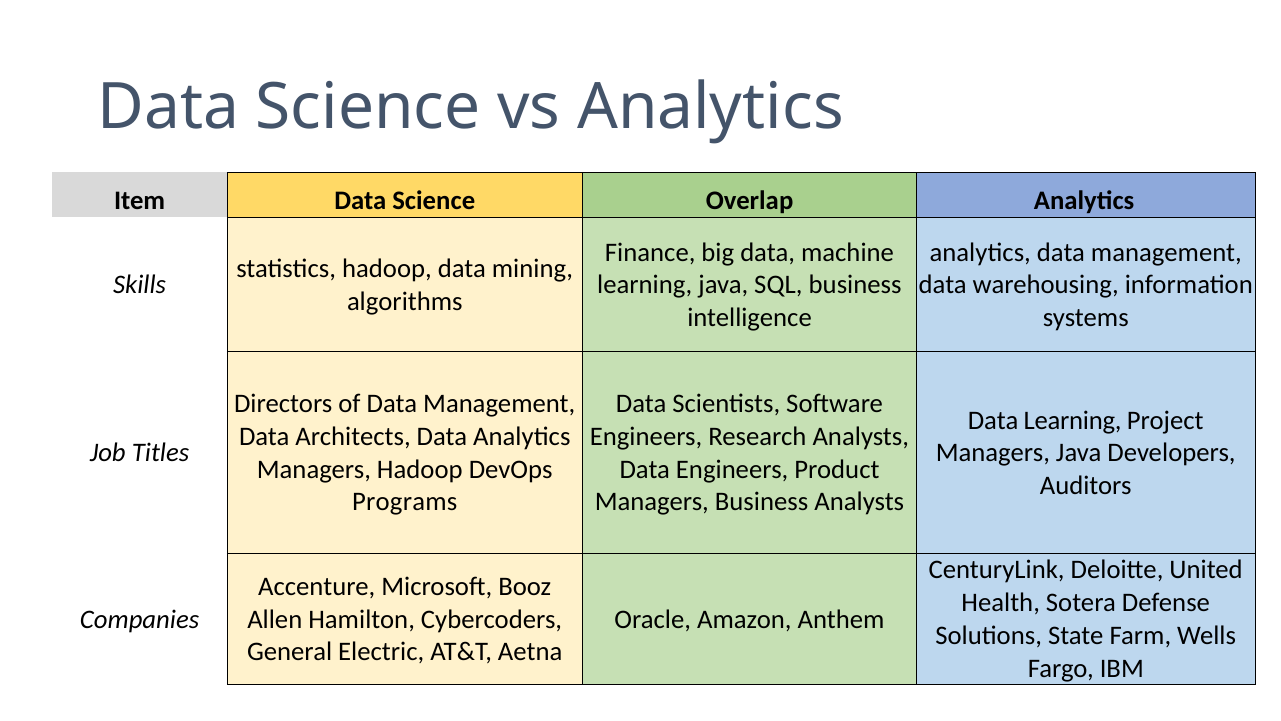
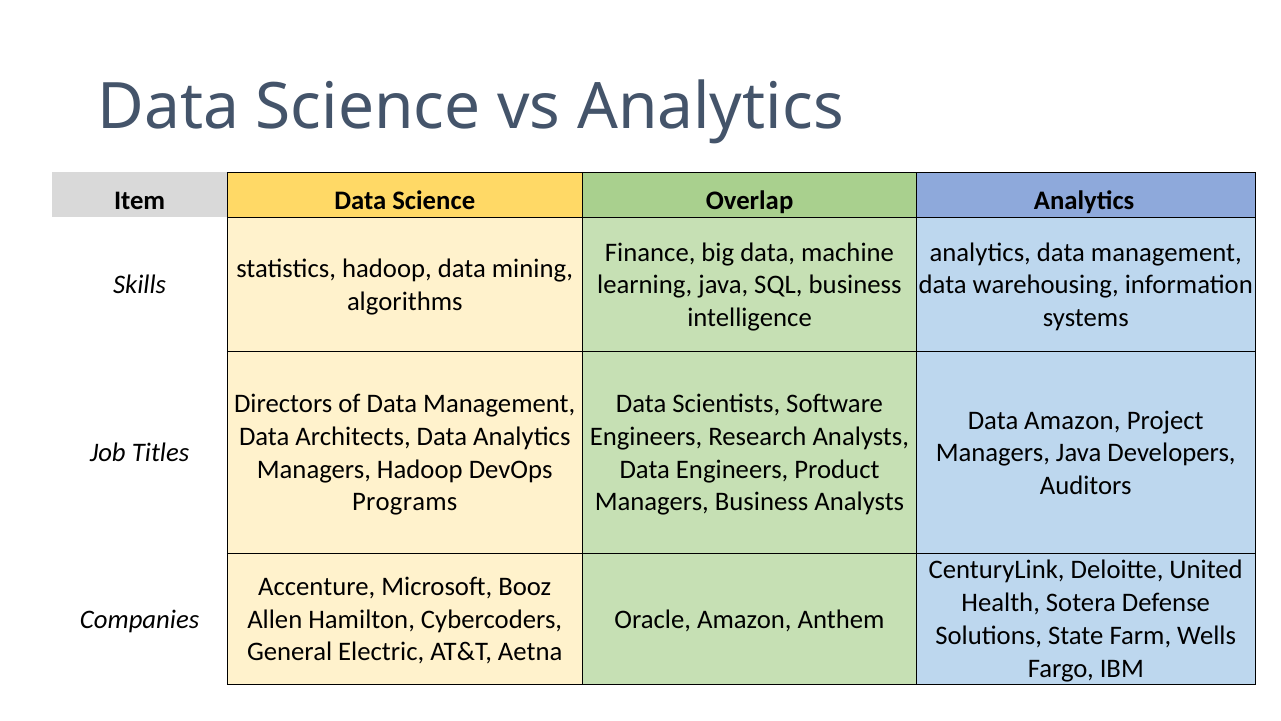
Data Learning: Learning -> Amazon (1072, 420)
